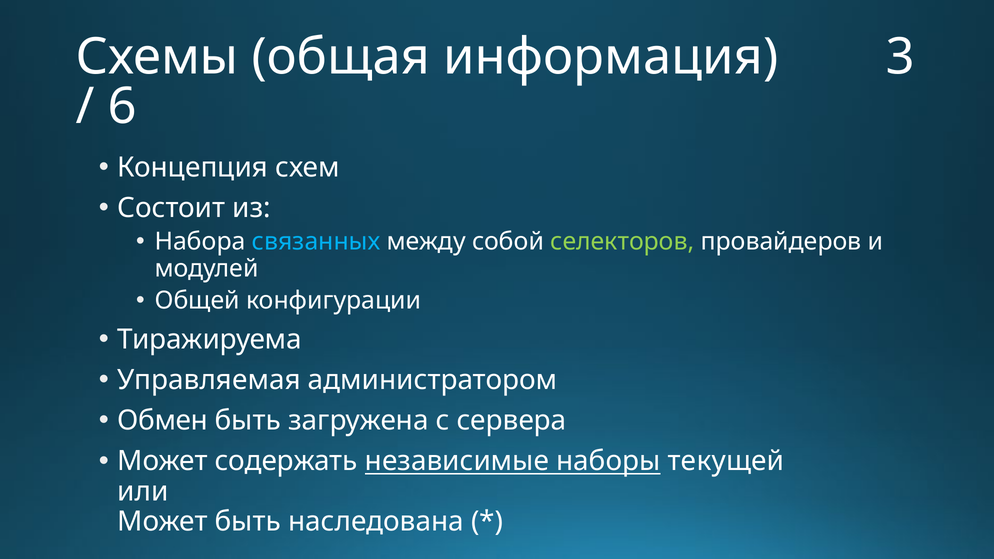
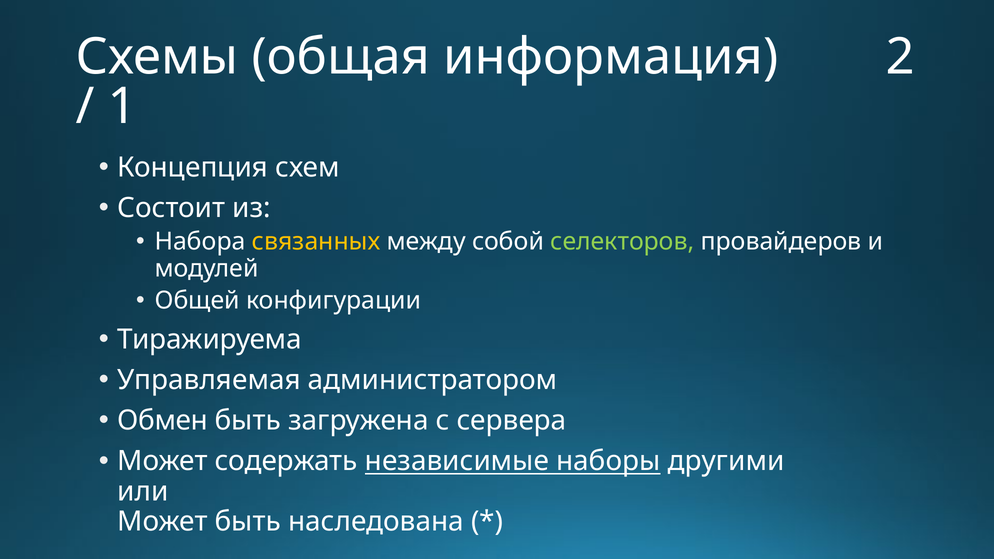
3: 3 -> 2 (900, 57)
6: 6 -> 1 (122, 106)
связанных colour: light blue -> yellow (316, 242)
текущей: текущей -> другими (726, 461)
